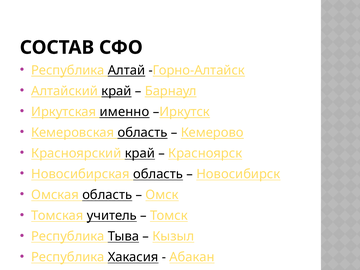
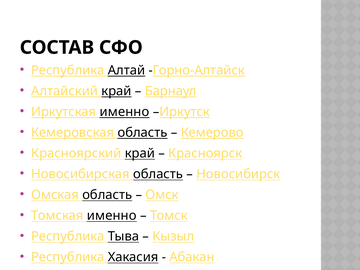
Томская учитель: учитель -> именно (112, 216)
